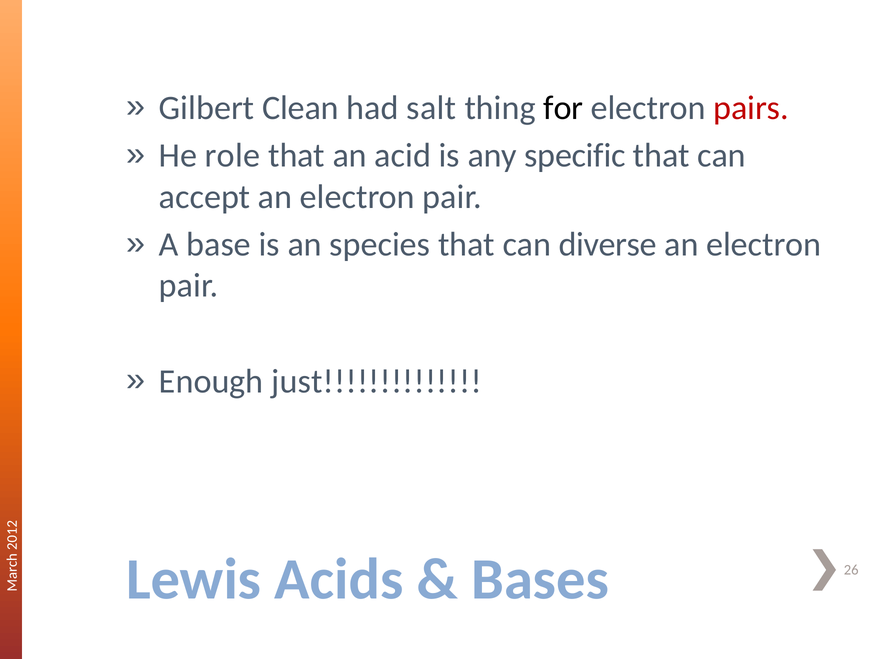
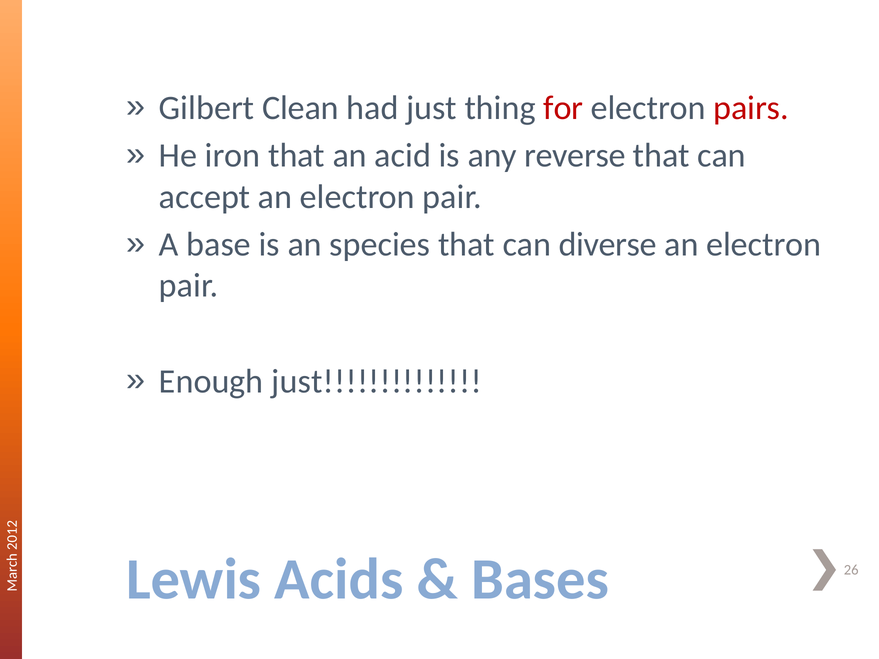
had salt: salt -> just (432, 108)
for colour: black -> red (563, 108)
role: role -> iron (233, 156)
specific: specific -> reverse (575, 156)
